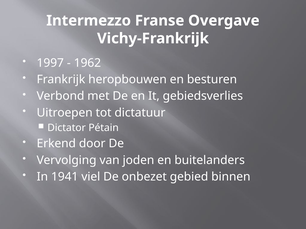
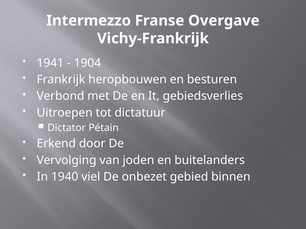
1997: 1997 -> 1941 (50, 63)
1962: 1962 -> 1904 (87, 63)
1941: 1941 -> 1940 (65, 177)
